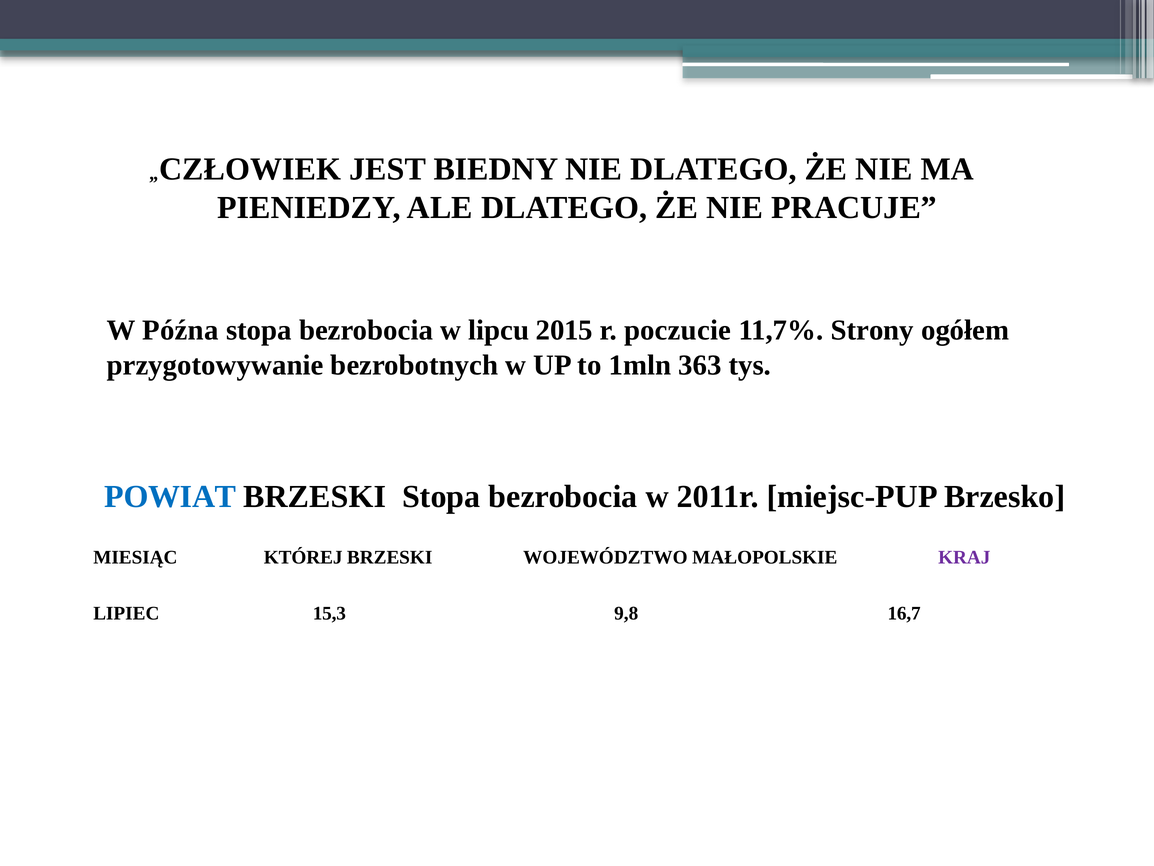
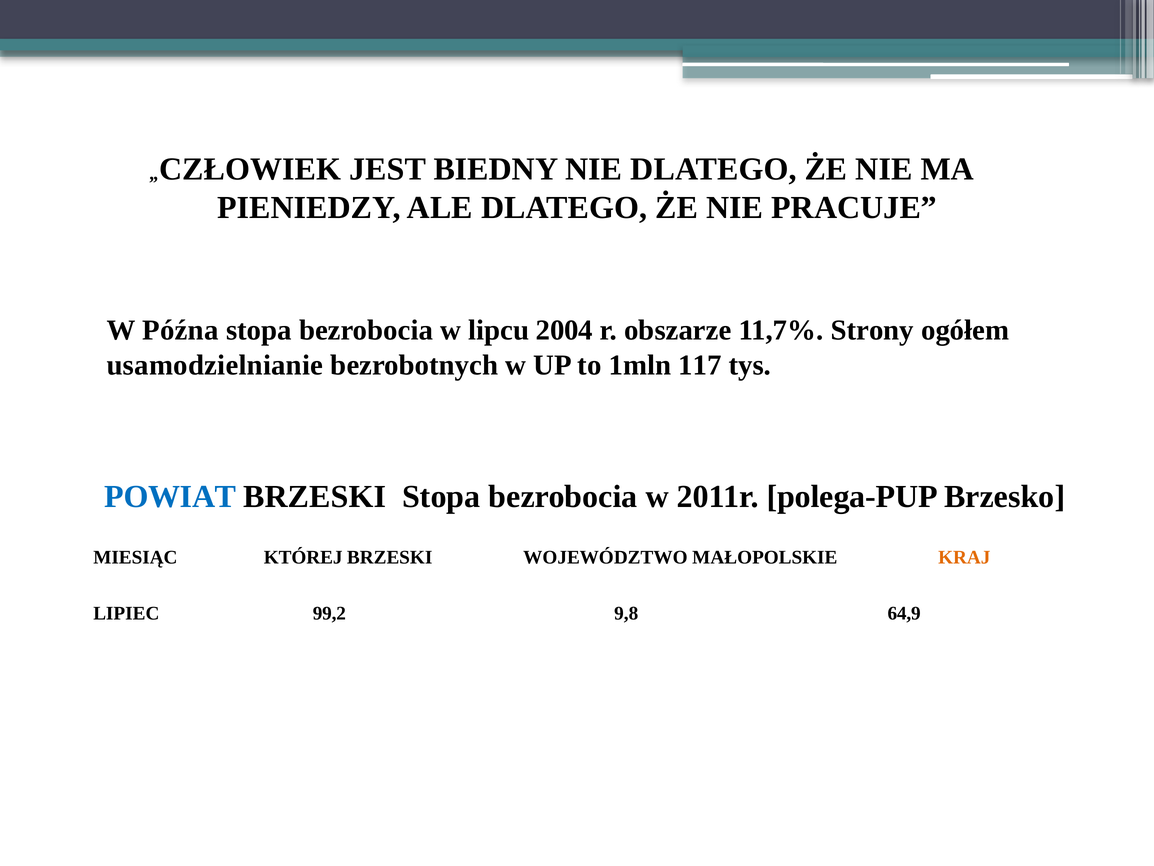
2015: 2015 -> 2004 (564, 330)
poczucie: poczucie -> obszarze (678, 330)
przygotowywanie: przygotowywanie -> usamodzielnianie (215, 365)
363: 363 -> 117 (700, 365)
miejsc-PUP: miejsc-PUP -> polega-PUP (852, 496)
KRAJ colour: purple -> orange (964, 557)
15,3: 15,3 -> 99,2 (329, 613)
16,7: 16,7 -> 64,9 (904, 613)
